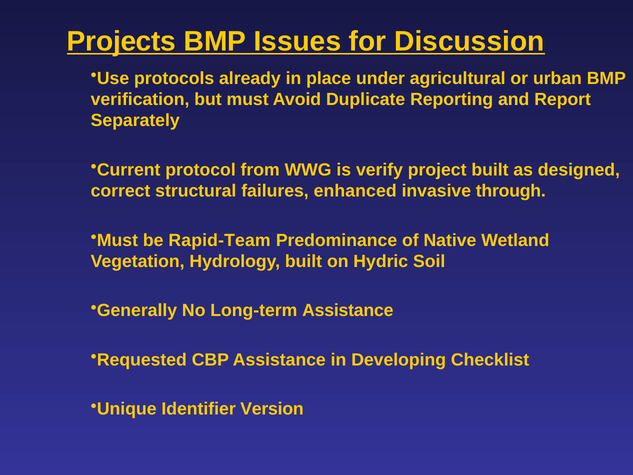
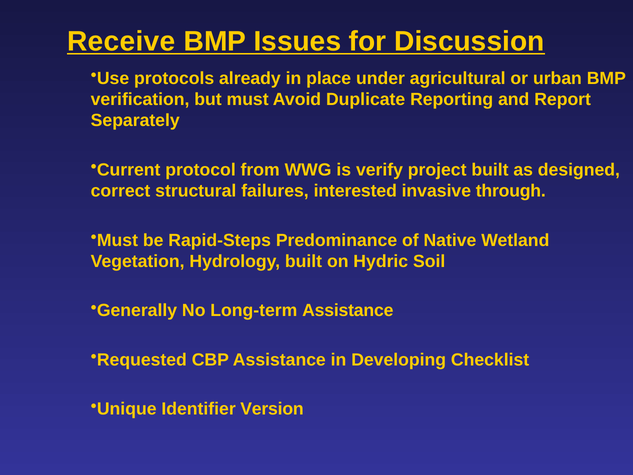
Projects: Projects -> Receive (121, 42)
enhanced: enhanced -> interested (355, 191)
Rapid-Team: Rapid-Team -> Rapid-Steps (220, 240)
